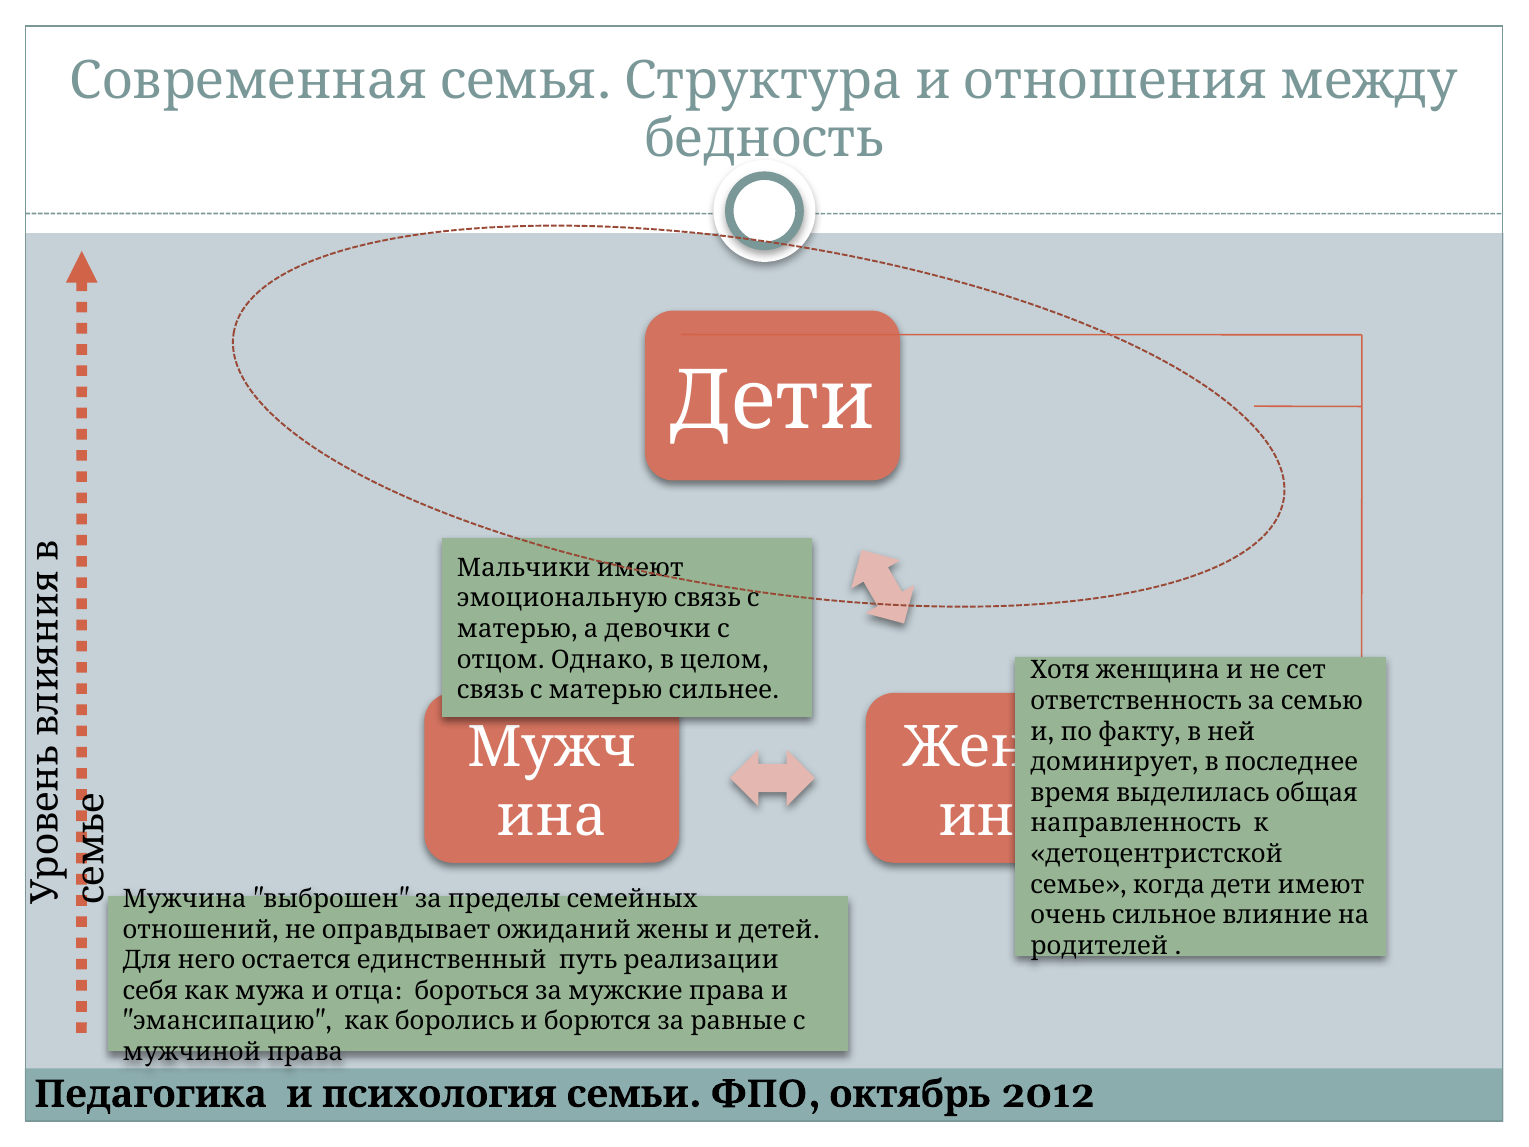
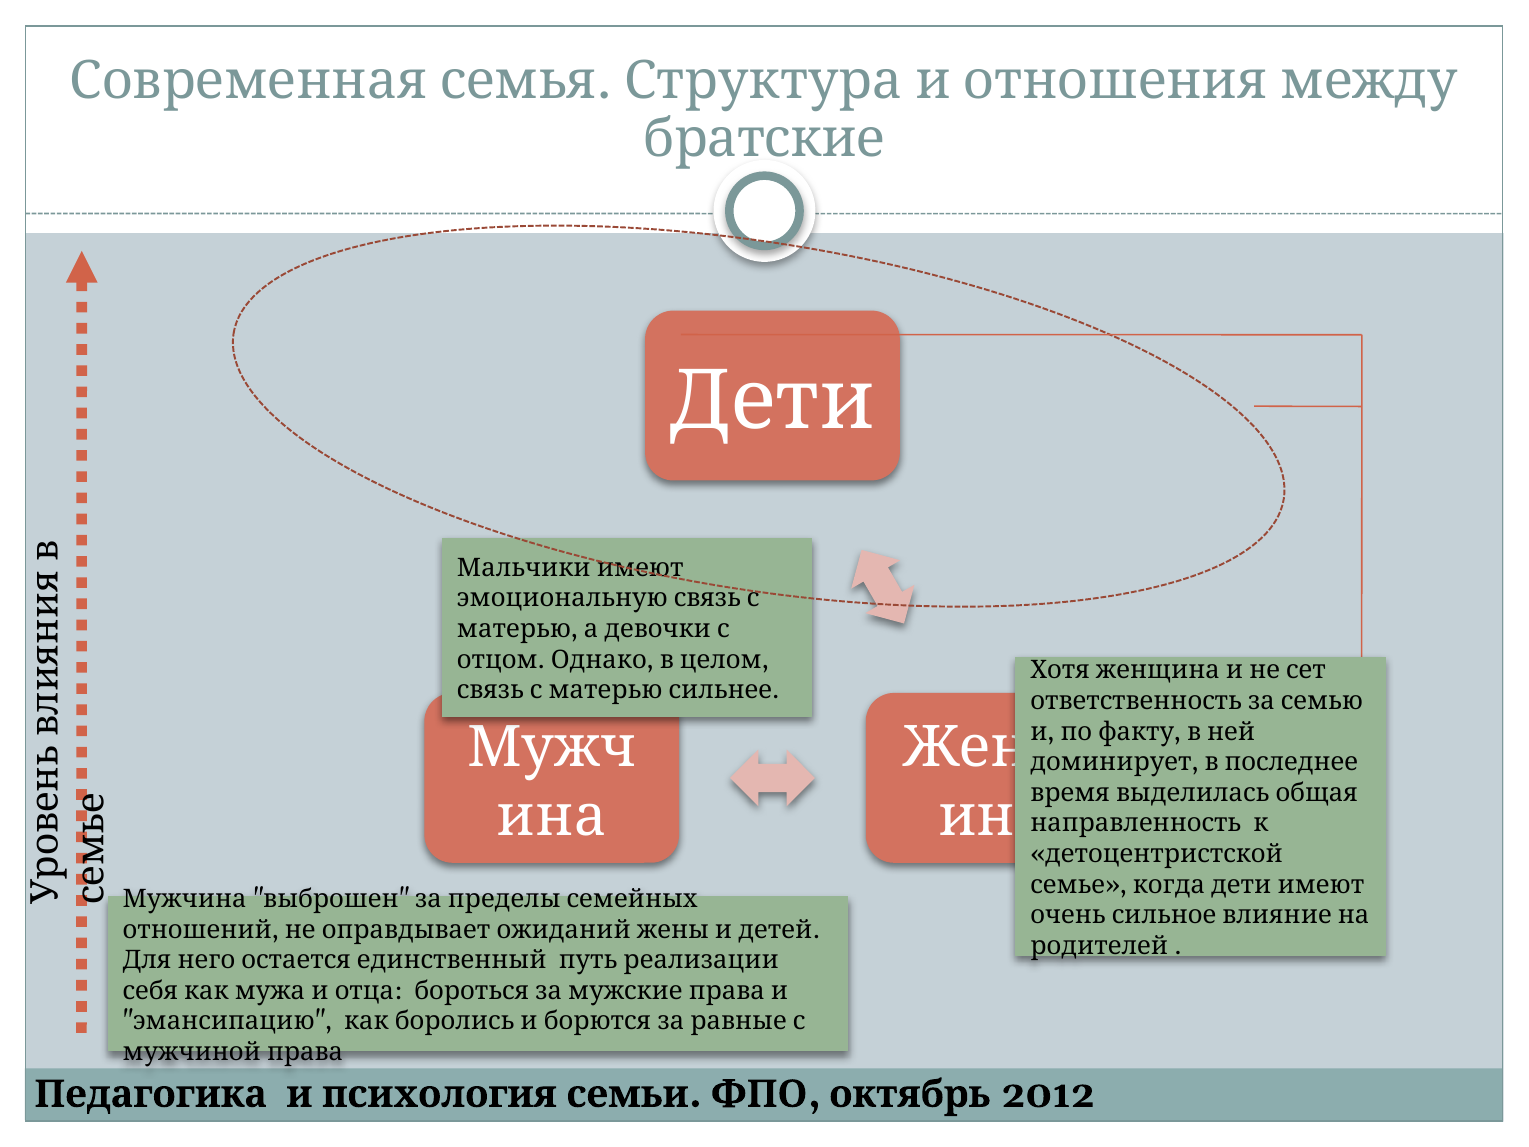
бедность: бедность -> братские (764, 139)
